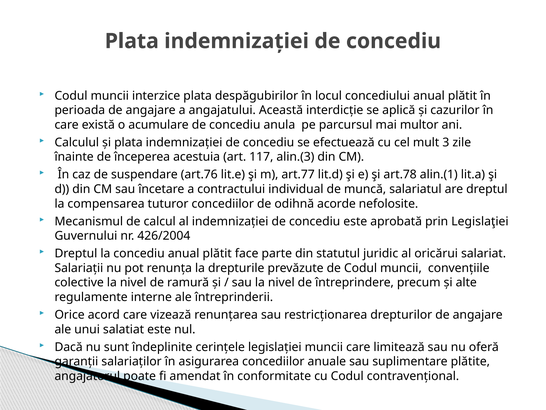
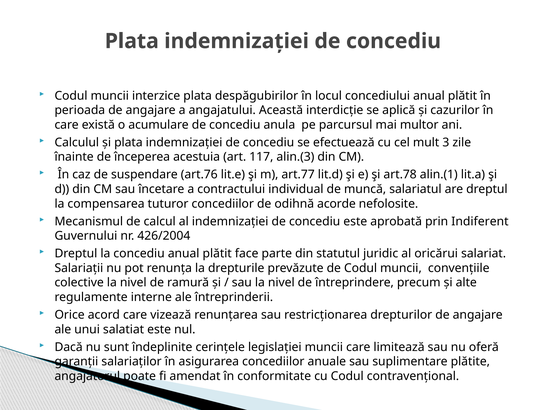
Legislaţiei: Legislaţiei -> Indiferent (480, 221)
